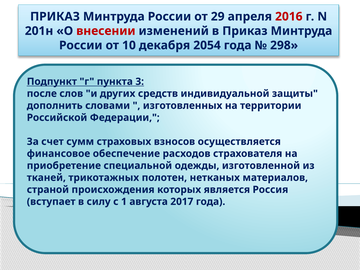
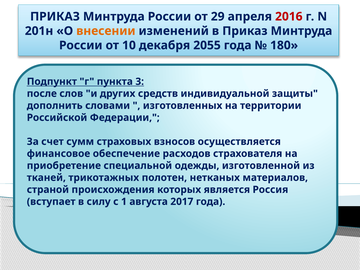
внесении colour: red -> orange (106, 31)
2054: 2054 -> 2055 (207, 45)
298: 298 -> 180 (284, 45)
